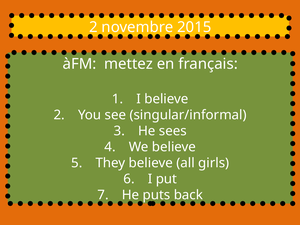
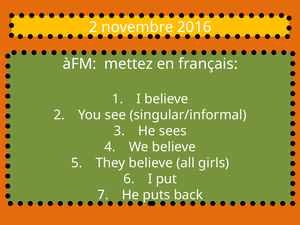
2015: 2015 -> 2016 (194, 27)
